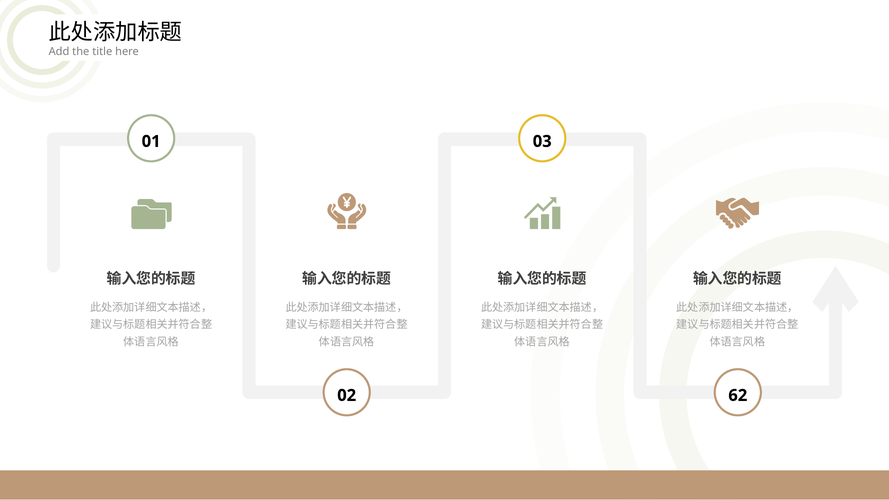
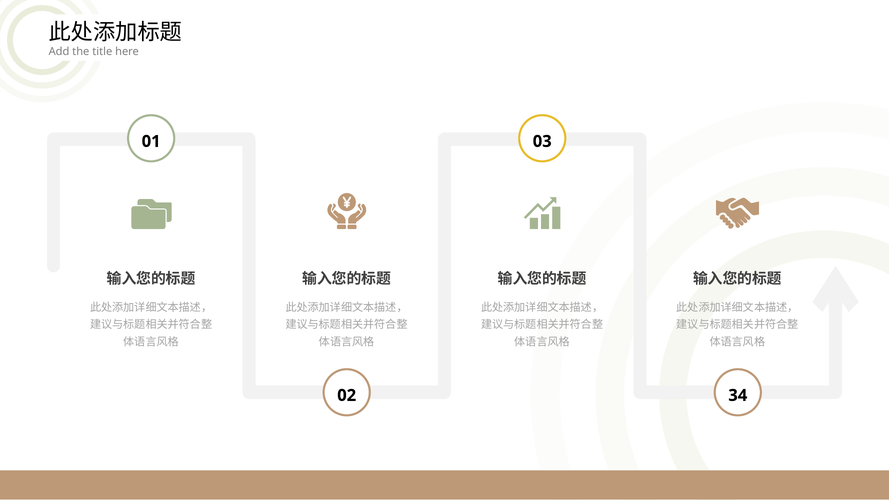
62: 62 -> 34 (738, 395)
